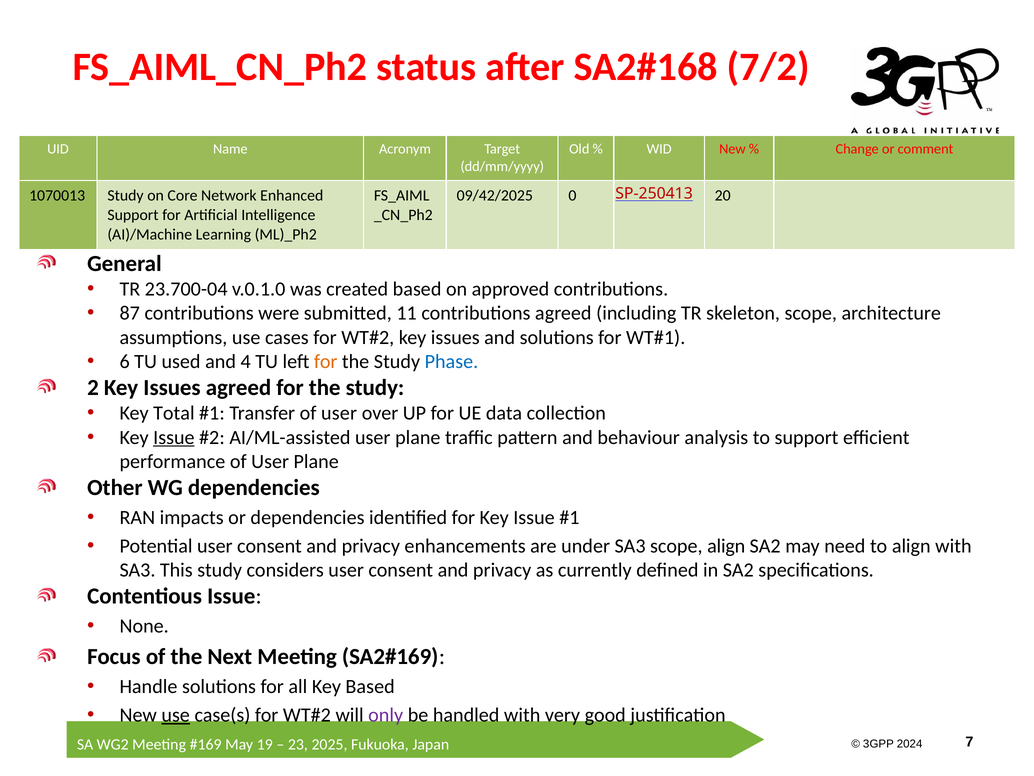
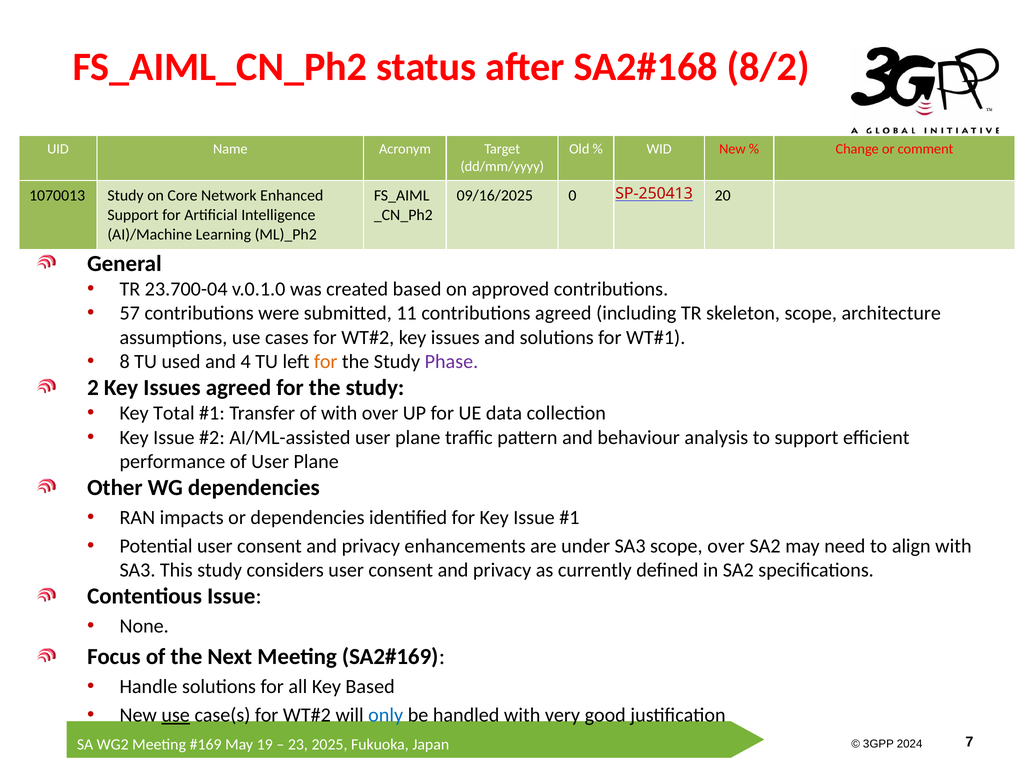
7/2: 7/2 -> 8/2 (768, 67)
09/42/2025: 09/42/2025 -> 09/16/2025 (495, 195)
87: 87 -> 57 (130, 313)
6: 6 -> 8 (125, 361)
Phase colour: blue -> purple (451, 361)
Transfer of user: user -> with (339, 413)
Issue underline: present -> none (174, 437)
scope align: align -> over (726, 546)
only colour: purple -> blue (386, 715)
